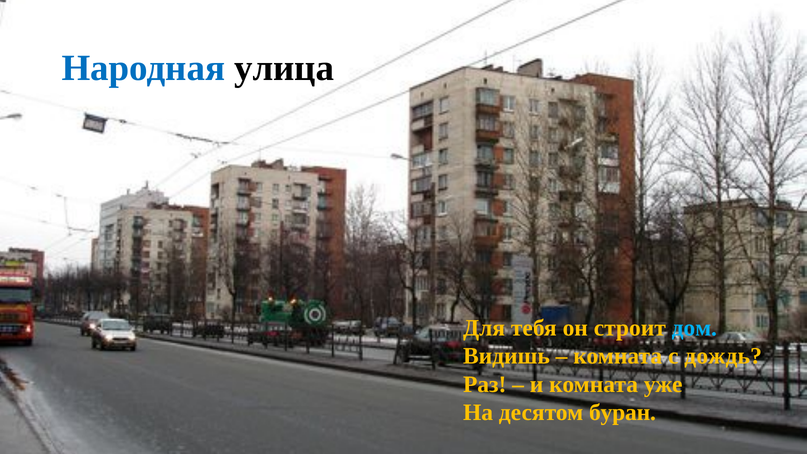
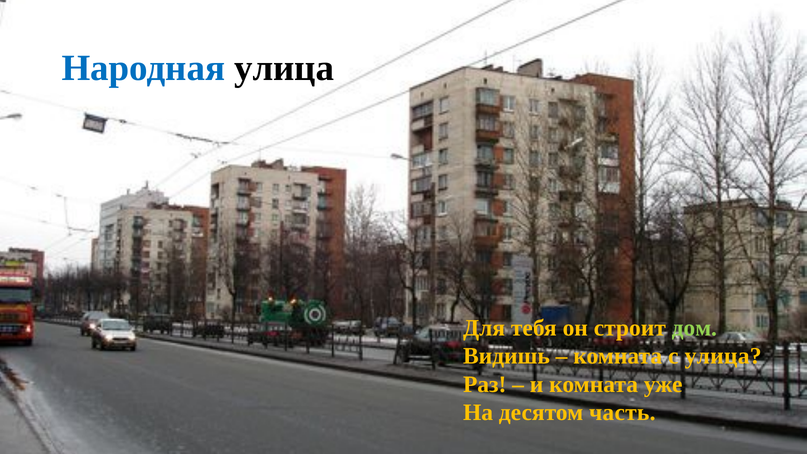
дом colour: light blue -> light green (694, 328)
с дождь: дождь -> улица (723, 356)
буран: буран -> часть (622, 413)
